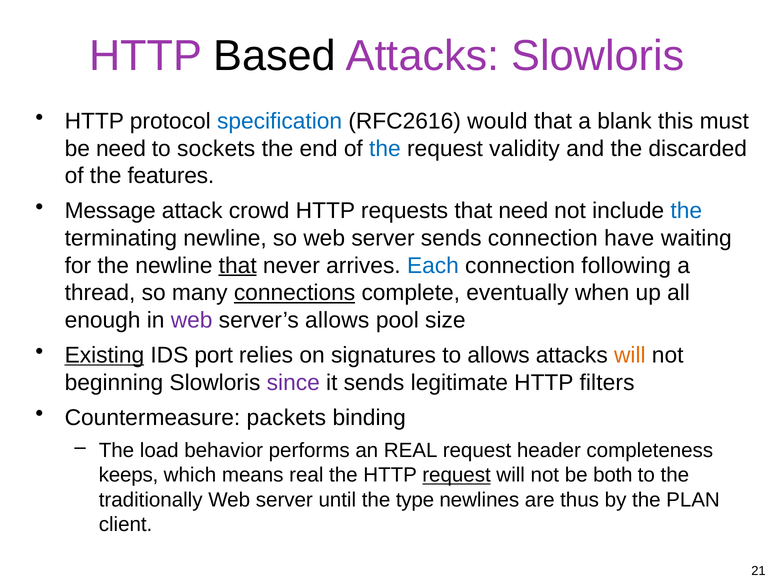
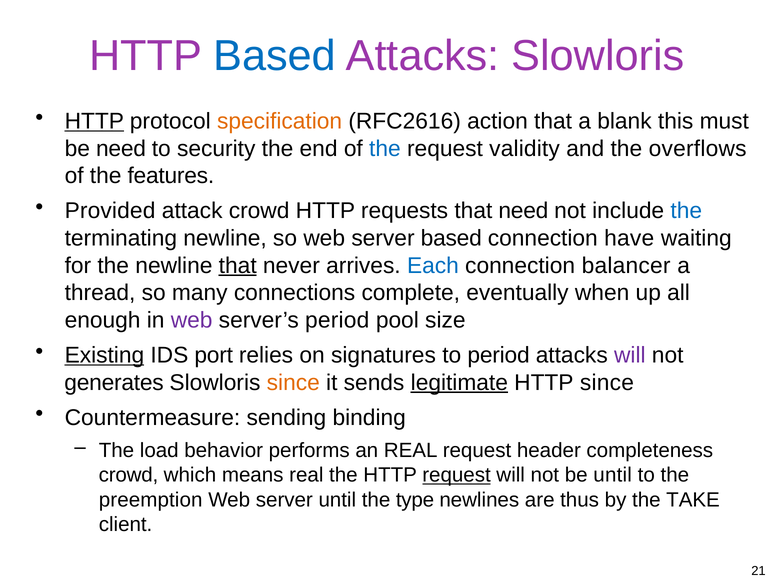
Based colour: black -> blue (275, 56)
HTTP underline: none -> present (94, 121)
specification colour: blue -> orange (280, 121)
would: would -> action (497, 121)
sockets: sockets -> security (216, 149)
discarded: discarded -> overflows (698, 149)
Message: Message -> Provided (110, 211)
server sends: sends -> based (451, 238)
following: following -> balancer (626, 266)
connections underline: present -> none (295, 293)
server’s allows: allows -> period (337, 320)
to allows: allows -> period (499, 355)
will colour: orange -> purple (630, 355)
beginning: beginning -> generates (114, 383)
since colour: purple -> orange (293, 383)
legitimate underline: none -> present (459, 383)
HTTP filters: filters -> since (607, 383)
packets: packets -> sending (286, 418)
keeps: keeps -> crowd (129, 475)
be both: both -> until (613, 475)
traditionally: traditionally -> preemption (151, 500)
PLAN: PLAN -> TAKE (693, 500)
